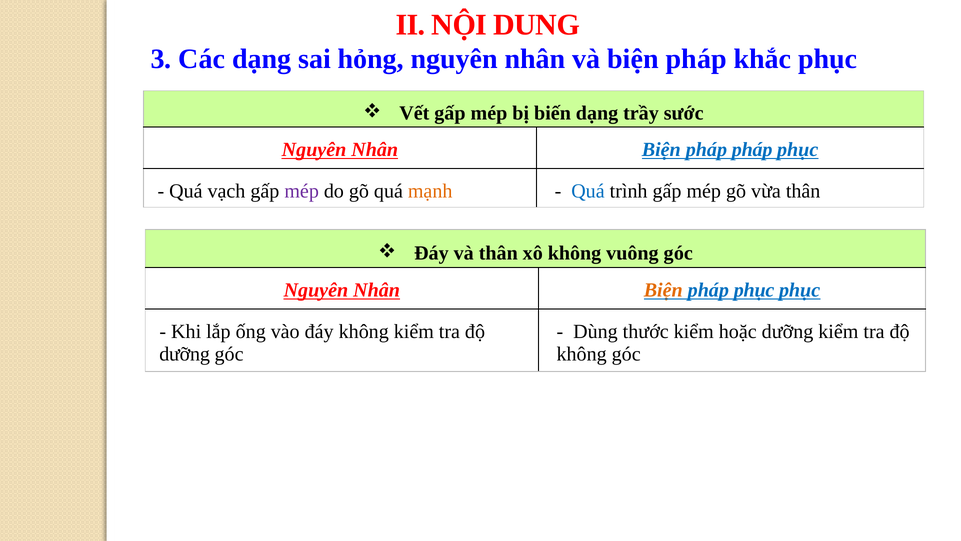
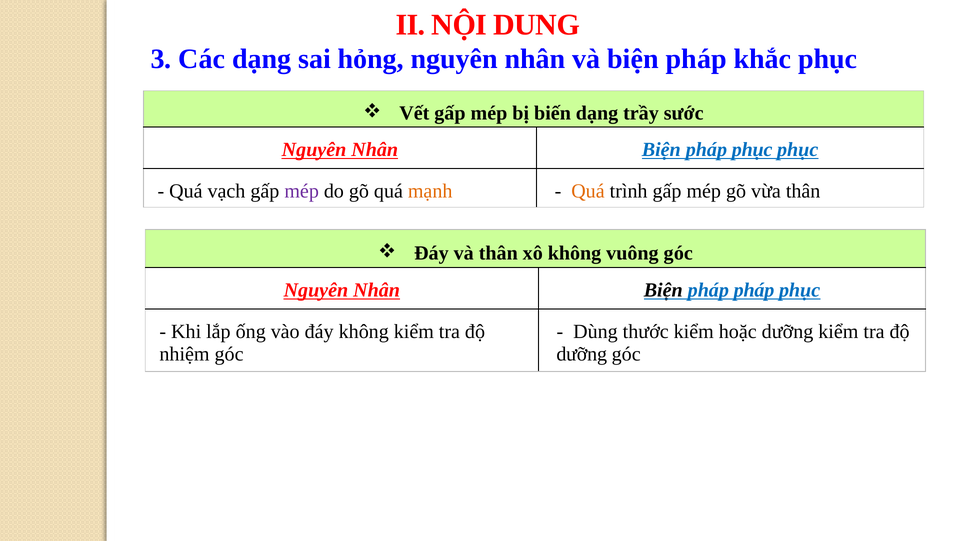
Biện pháp pháp: pháp -> phục (752, 150)
Quá colour: blue -> orange (588, 191)
Biện colour: orange -> black (663, 290)
phục: phục -> pháp (754, 290)
dưỡng: dưỡng -> nhiệm (184, 354)
không: không -> dưỡng (582, 354)
